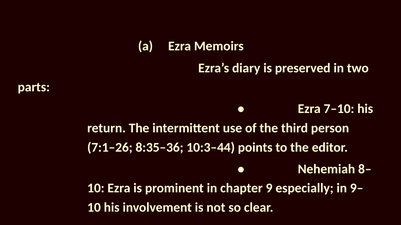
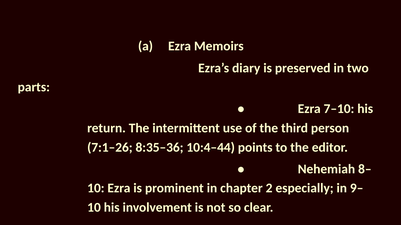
10:3–44: 10:3–44 -> 10:4–44 (211, 148)
9: 9 -> 2 (269, 189)
